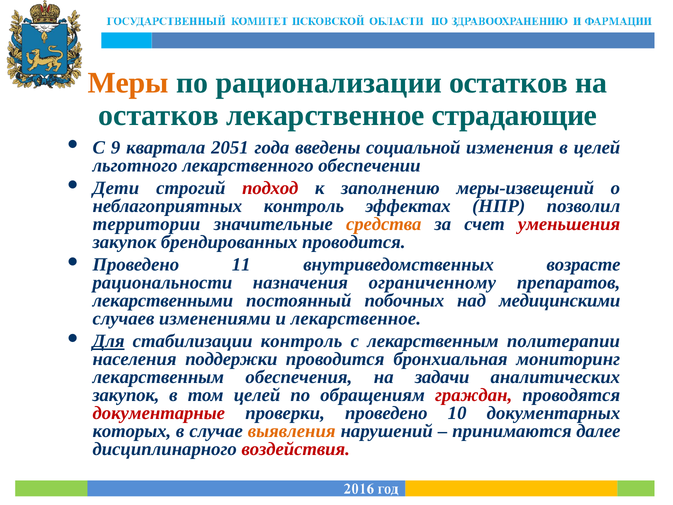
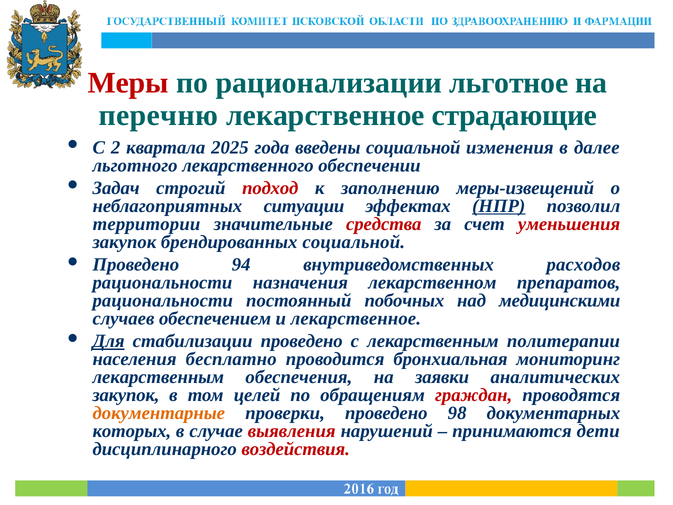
Меры colour: orange -> red (128, 83)
рационализации остатков: остатков -> льготное (509, 83)
остатков: остатков -> перечню (158, 115)
9: 9 -> 2 (116, 147)
2051: 2051 -> 2025 (230, 147)
в целей: целей -> далее (597, 147)
Дети: Дети -> Задач (116, 188)
неблагоприятных контроль: контроль -> ситуации (304, 206)
НПР underline: none -> present (499, 206)
средства colour: orange -> red (384, 224)
брендированных проводится: проводится -> социальной (354, 242)
11: 11 -> 94 (241, 265)
возрасте: возрасте -> расходов (583, 265)
ограниченному: ограниченному -> лекарственном (432, 282)
лекарственными: лекарственными -> рациональности (163, 300)
изменениями: изменениями -> обеспечением (215, 318)
стабилизации контроль: контроль -> проведено (302, 341)
поддержки: поддержки -> бесплатно (231, 359)
задачи: задачи -> заявки (442, 377)
документарные colour: red -> orange (159, 413)
10: 10 -> 98 (457, 413)
выявления colour: orange -> red (292, 431)
далее: далее -> дети (598, 431)
